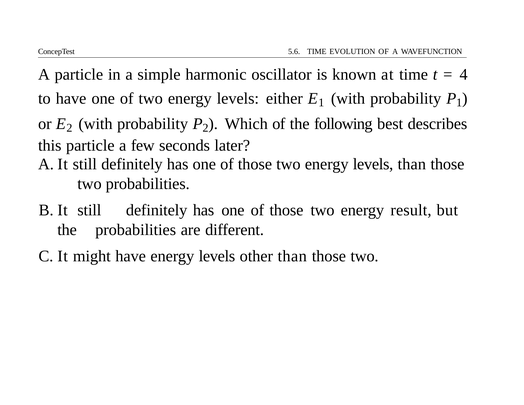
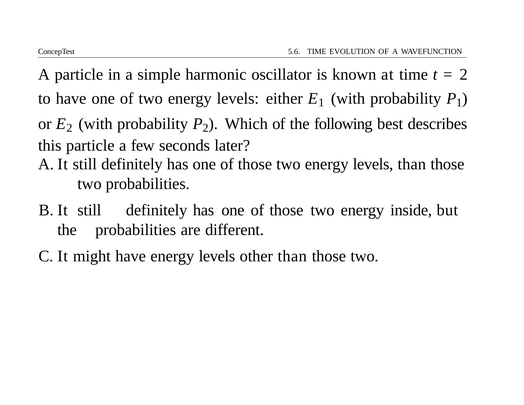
4: 4 -> 2 (464, 75)
result: result -> inside (411, 210)
